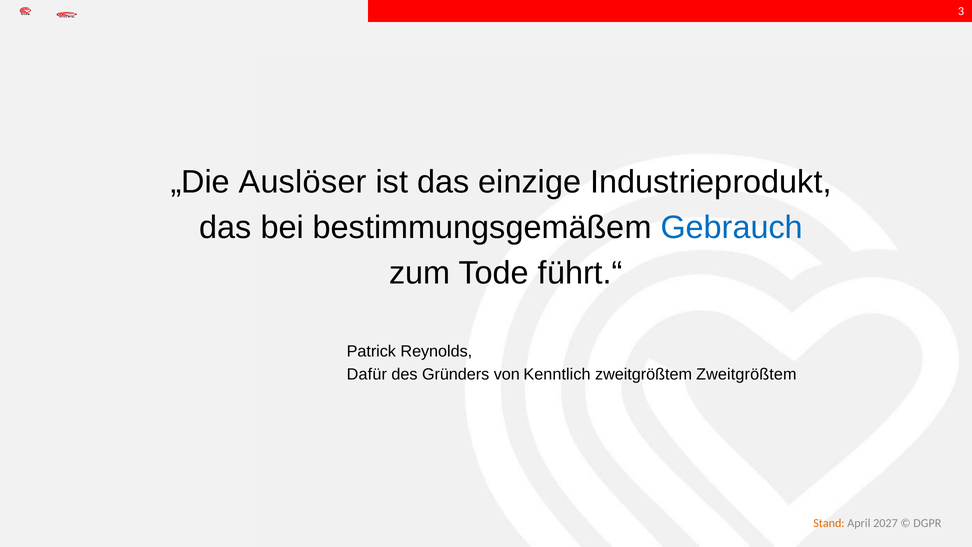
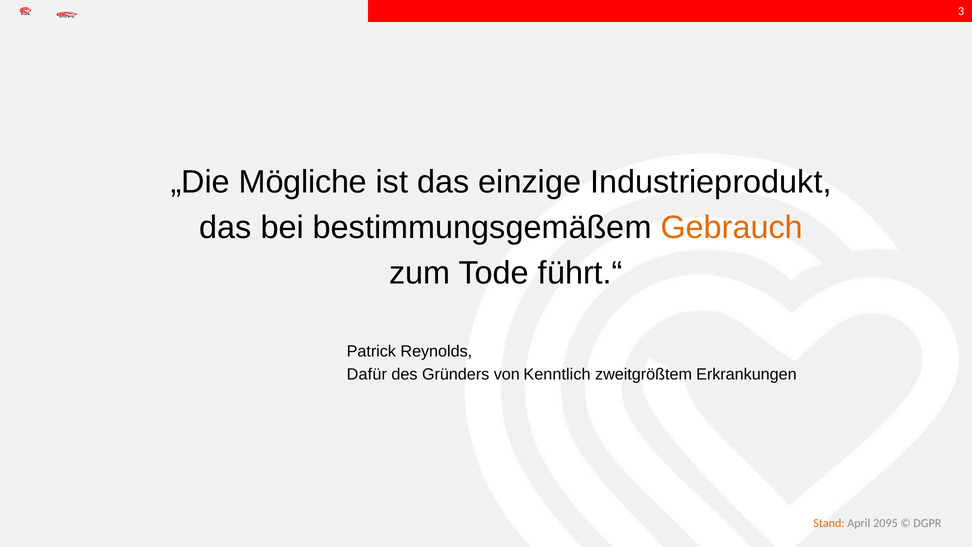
Auslöser: Auslöser -> Mögliche (303, 182)
Gebrauch colour: blue -> orange (732, 227)
zweitgrößtem Zweitgrößtem: Zweitgrößtem -> Erkrankungen (746, 374)
2027: 2027 -> 2095 (885, 523)
